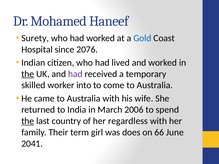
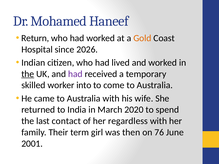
Surety: Surety -> Return (35, 38)
Gold colour: blue -> orange (142, 38)
2076: 2076 -> 2026 (87, 49)
2006: 2006 -> 2020 (134, 110)
the underline: present -> none (28, 121)
country: country -> contact (66, 121)
does: does -> then (131, 133)
66: 66 -> 76 (159, 133)
2041: 2041 -> 2001 (32, 144)
